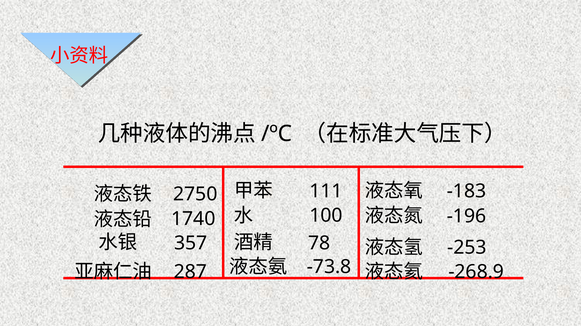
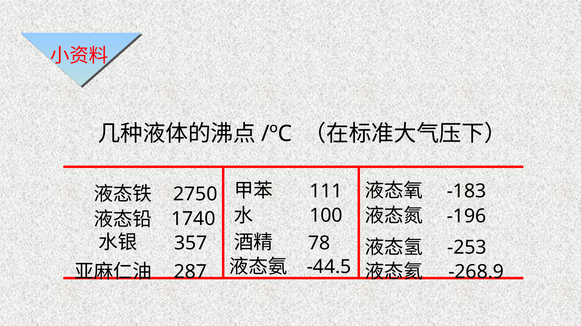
-73.8: -73.8 -> -44.5 (329, 267)
